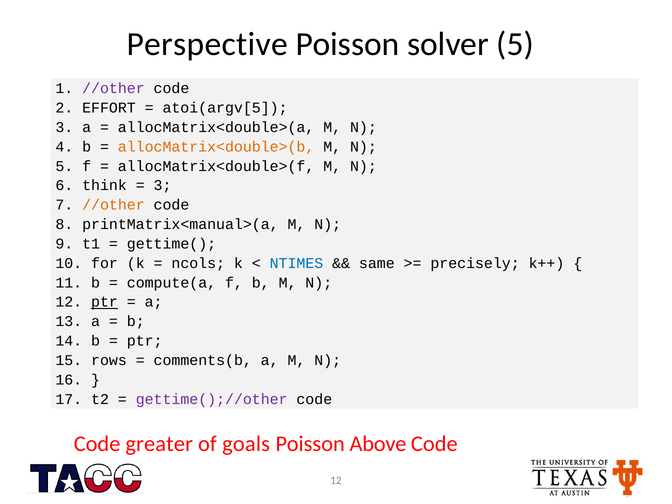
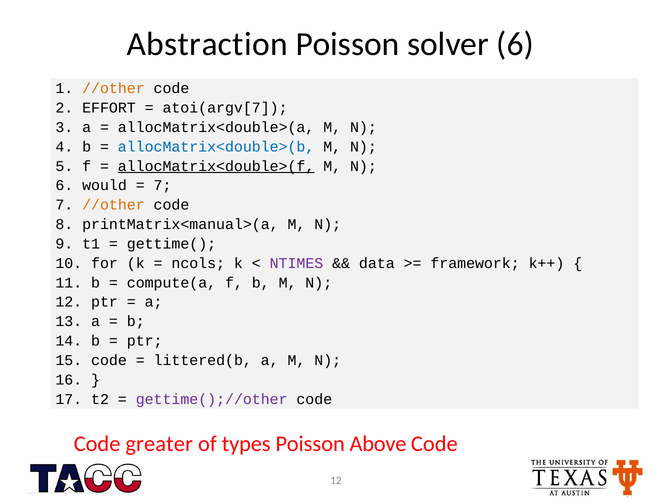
Perspective: Perspective -> Abstraction (207, 44)
solver 5: 5 -> 6 (515, 44)
//other colour: purple -> orange (113, 88)
atoi(argv[5: atoi(argv[5 -> atoi(argv[7 (225, 108)
allocMatrix<double>(b colour: orange -> blue (216, 147)
allocMatrix<double>(f underline: none -> present (216, 166)
think: think -> would (104, 186)
3: 3 -> 7 (163, 186)
NTIMES colour: blue -> purple (296, 263)
same: same -> data (377, 263)
precisely: precisely -> framework (475, 263)
ptr underline: present -> none (105, 302)
15 rows: rows -> code (109, 360)
comments(b: comments(b -> littered(b (203, 360)
goals: goals -> types (246, 444)
